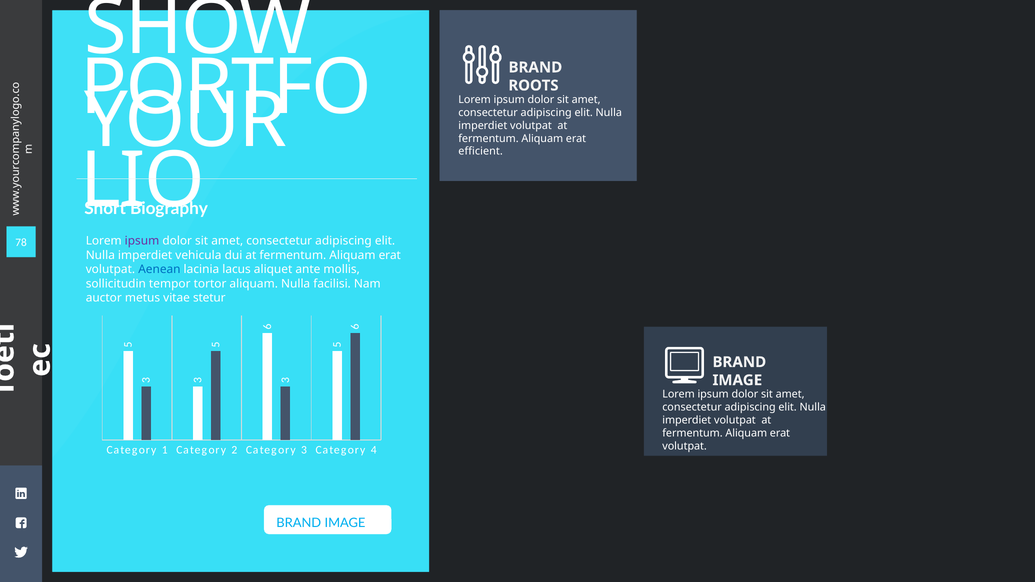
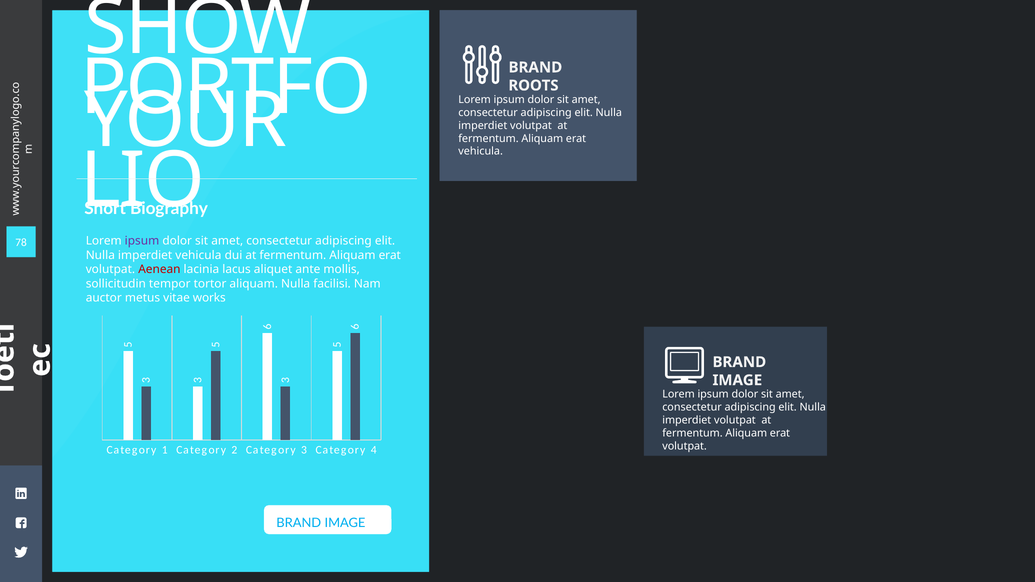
efficient: efficient -> vehicula (481, 151)
Aenean colour: blue -> red (159, 269)
stetur: stetur -> works (209, 298)
